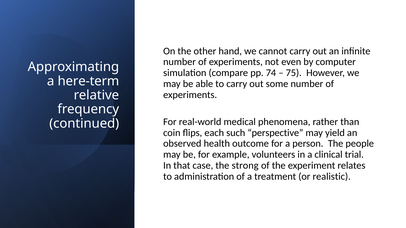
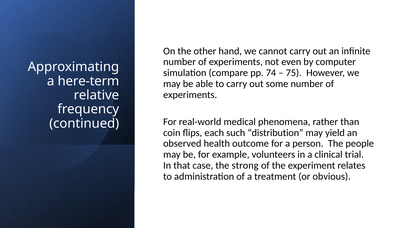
perspective: perspective -> distribution (275, 133)
realistic: realistic -> obvious (332, 177)
